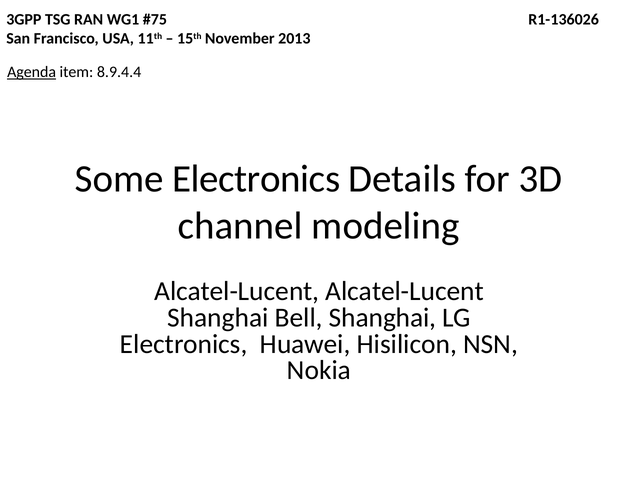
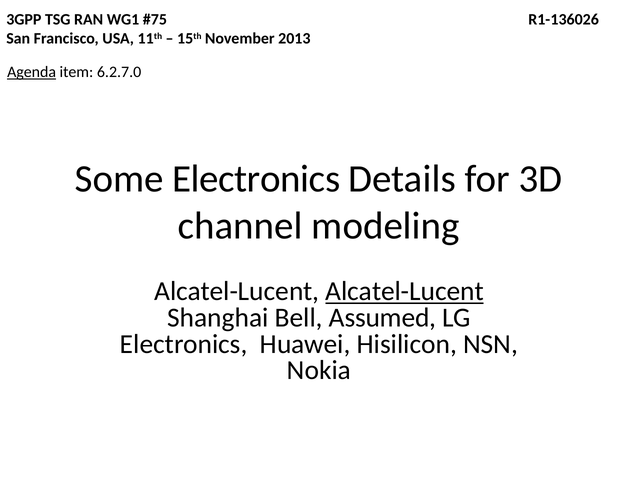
8.9.4.4: 8.9.4.4 -> 6.2.7.0 (119, 72)
Alcatel-Lucent underline: none -> present (405, 292)
Bell Shanghai: Shanghai -> Assumed (383, 318)
